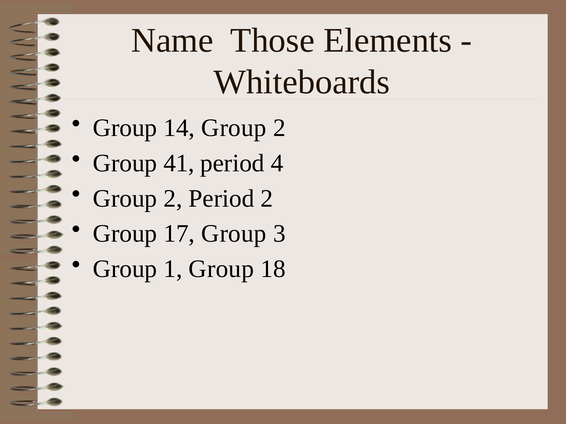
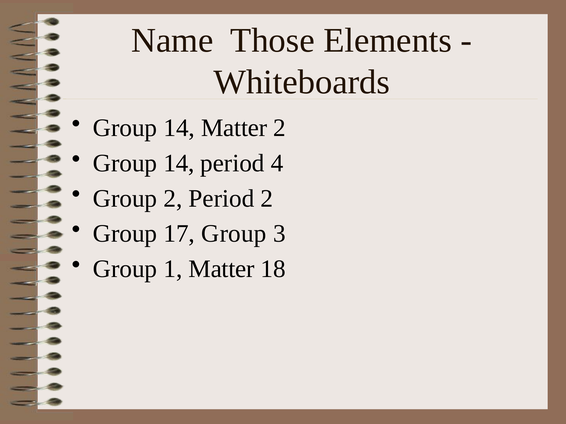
14 Group: Group -> Matter (234, 128)
41: 41 -> 14 (179, 163)
1 Group: Group -> Matter (222, 269)
